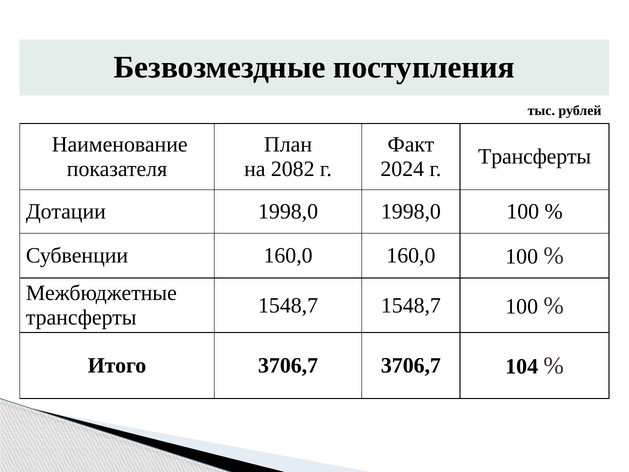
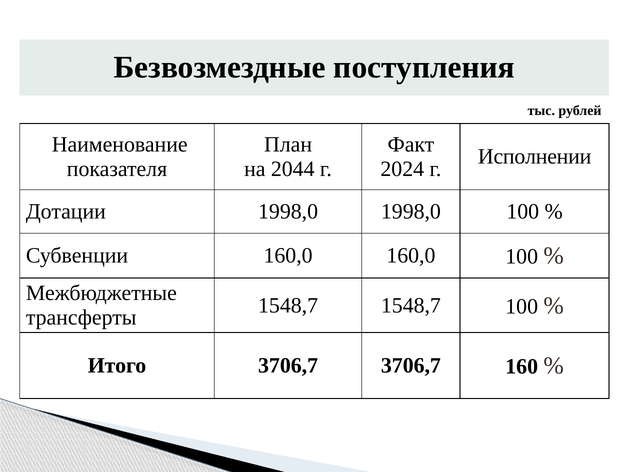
Трансферты: Трансферты -> Исполнении (535, 157)
2082: 2082 -> 2044 (293, 169)
104: 104 -> 160 (522, 366)
